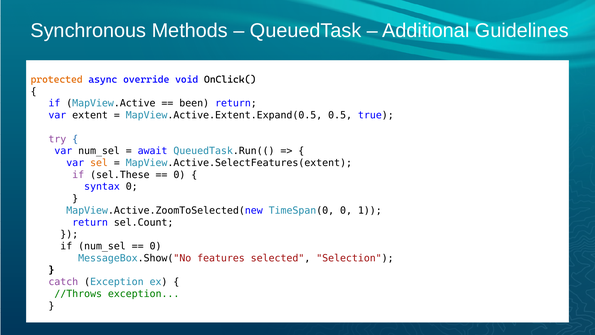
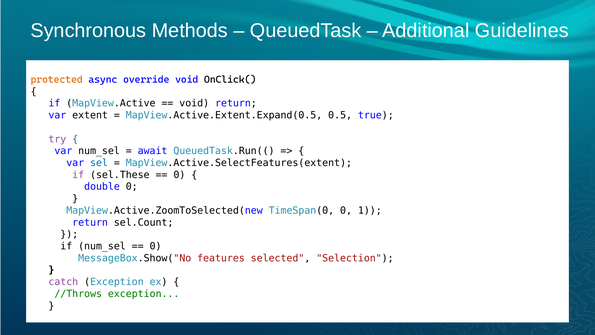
been: been -> void (194, 103)
sel colour: orange -> blue (99, 163)
syntax: syntax -> double (102, 187)
